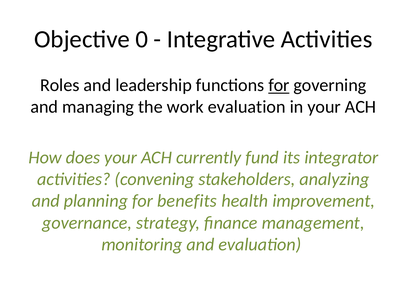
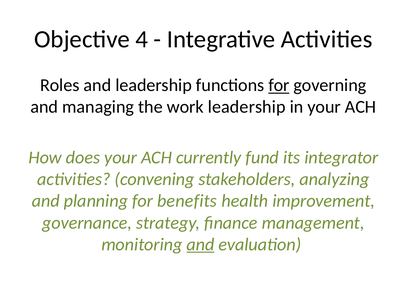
0: 0 -> 4 (142, 39)
work evaluation: evaluation -> leadership (247, 107)
and underline: none -> present (200, 245)
